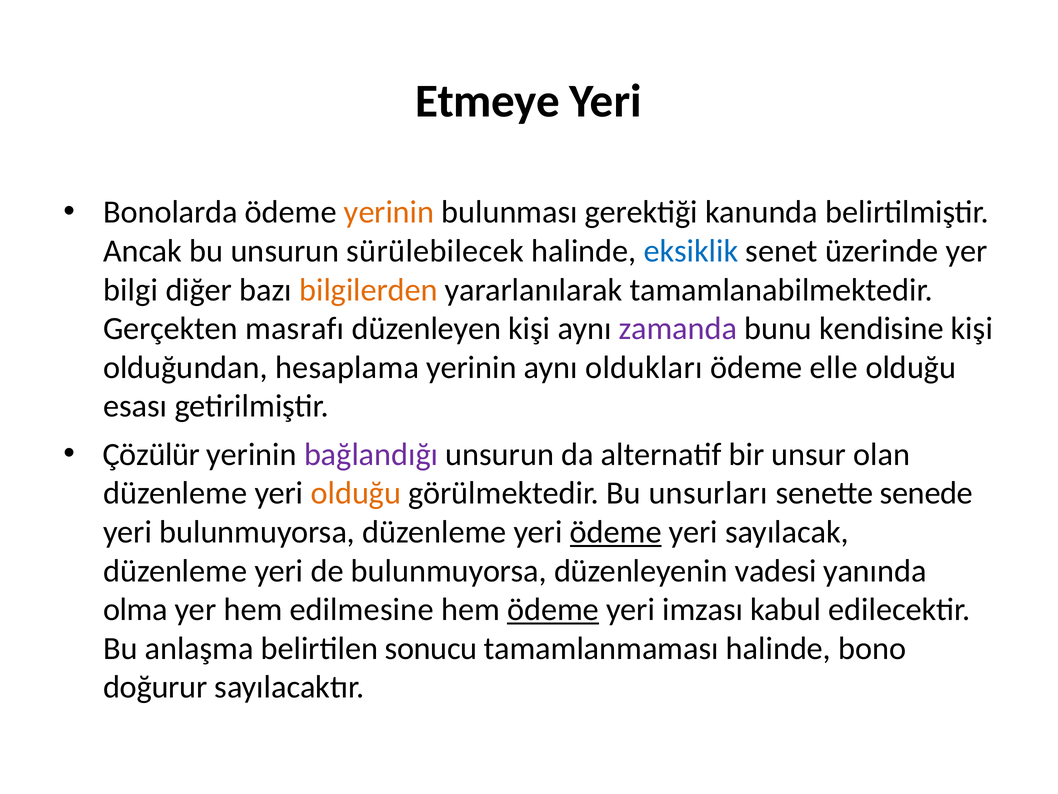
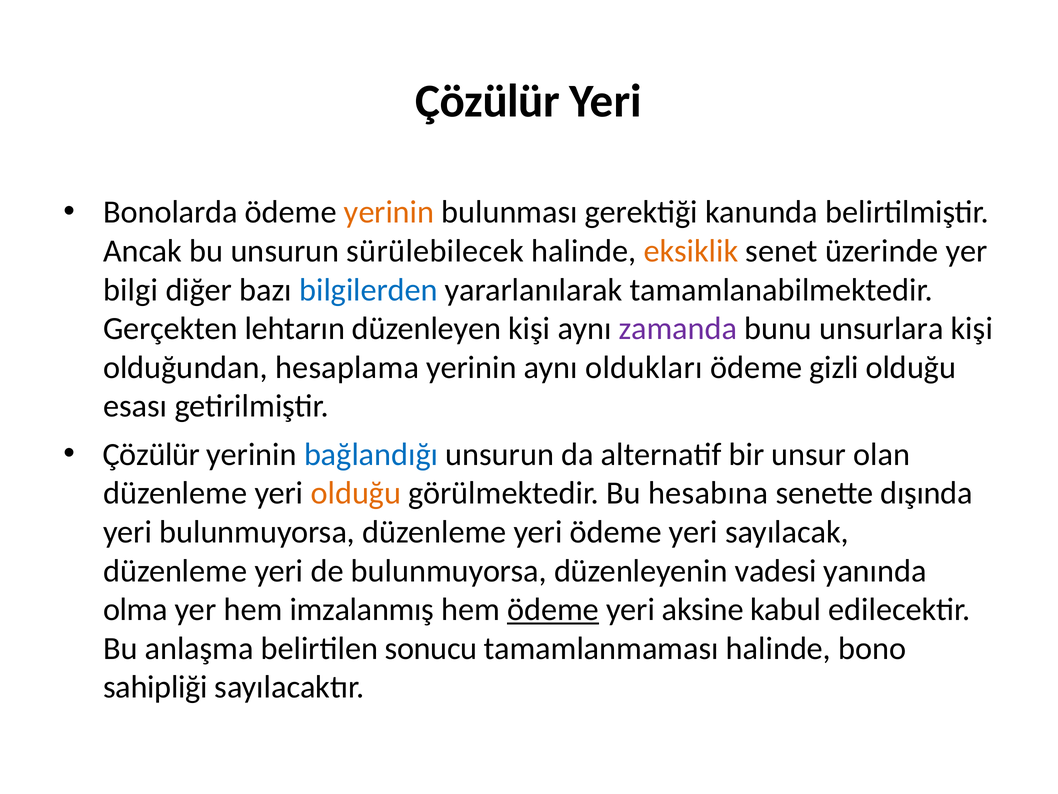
Etmeye: Etmeye -> Çözülür (488, 101)
eksiklik colour: blue -> orange (691, 251)
bilgilerden colour: orange -> blue (369, 290)
masrafı: masrafı -> lehtarın (295, 328)
kendisine: kendisine -> unsurlara (881, 328)
elle: elle -> gizli (834, 367)
bağlandığı colour: purple -> blue (371, 454)
unsurları: unsurları -> hesabına (708, 493)
senede: senede -> dışında (926, 493)
ödeme underline: present -> none (616, 532)
edilmesine: edilmesine -> imzalanmış (362, 609)
imzası: imzası -> aksine (703, 609)
doğurur: doğurur -> sahipliği (155, 687)
